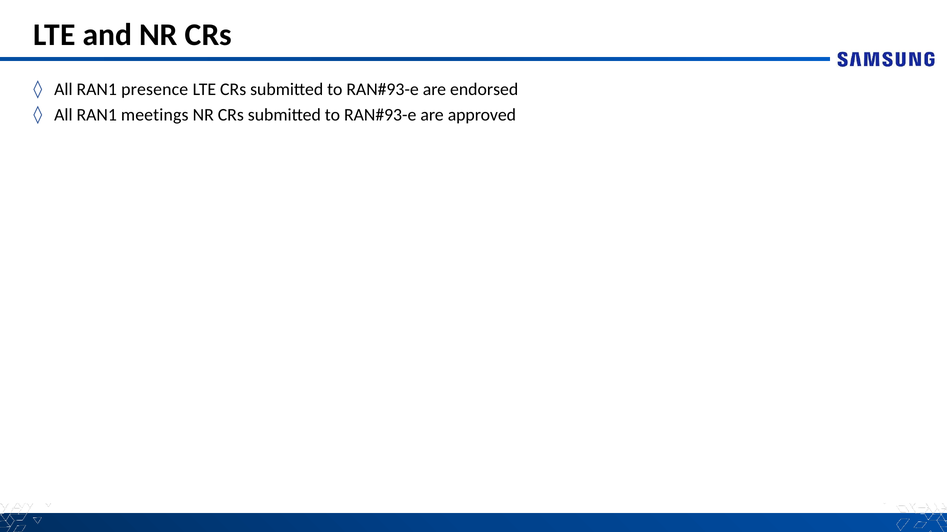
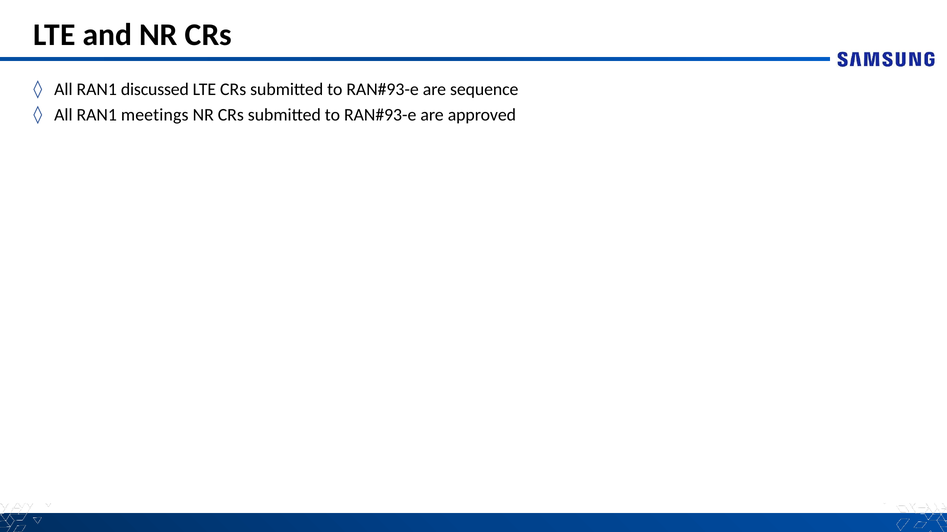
presence: presence -> discussed (155, 89)
endorsed: endorsed -> sequence (484, 89)
